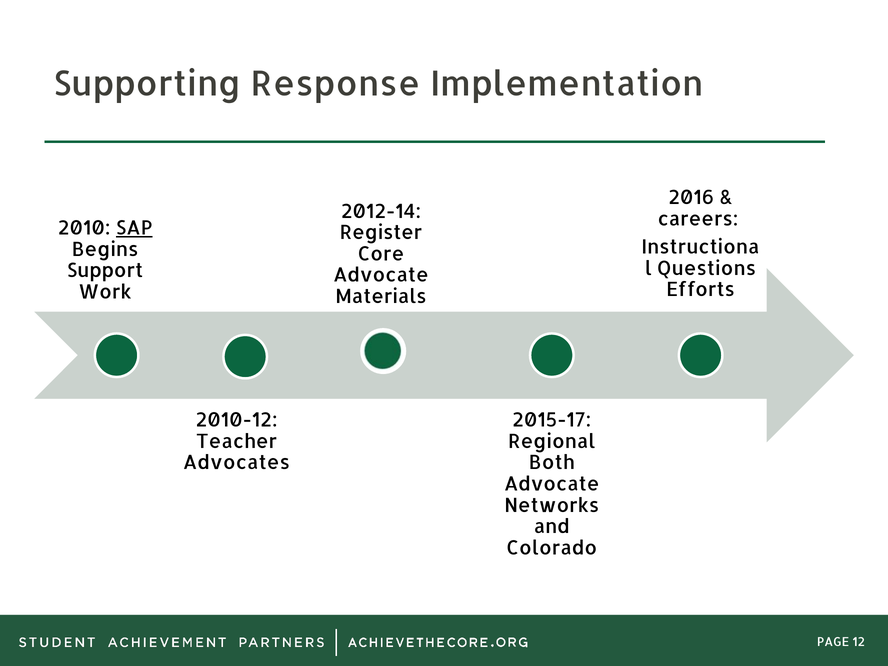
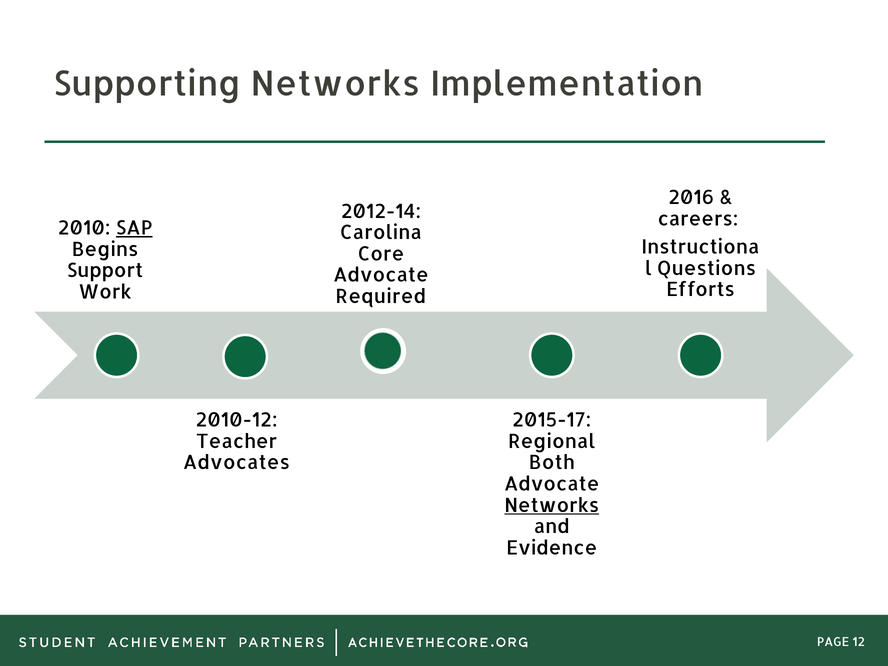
Supporting Response: Response -> Networks (336, 85)
Register: Register -> Carolina (381, 233)
Materials: Materials -> Required (381, 297)
Networks underline: none -> present (552, 506)
Colorado: Colorado -> Evidence (552, 548)
